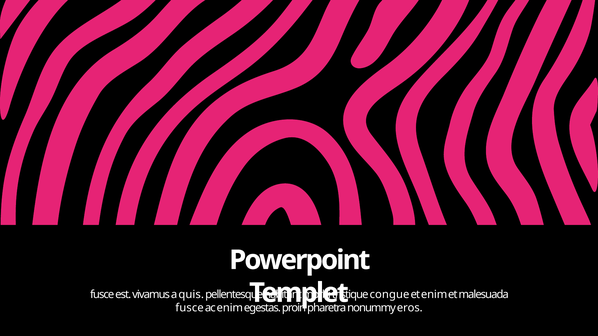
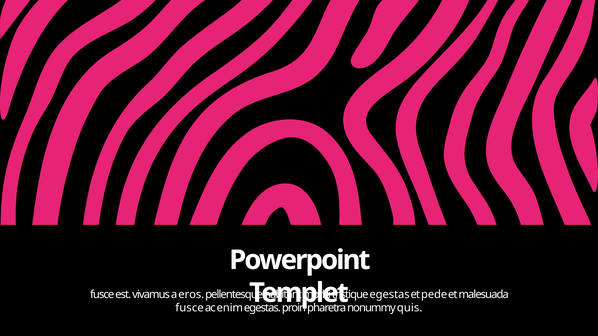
quis: quis -> eros (191, 295)
congue: congue -> egestas (390, 295)
et enim: enim -> pede (434, 295)
eros: eros -> quis (410, 308)
